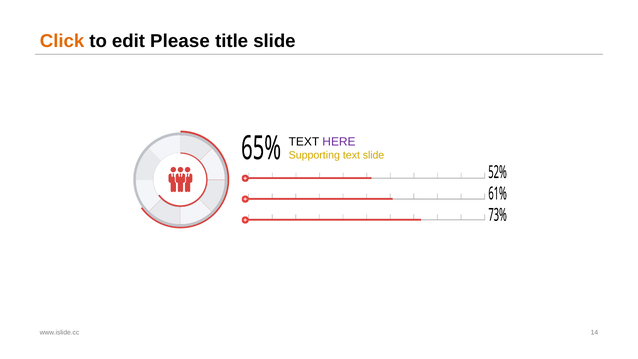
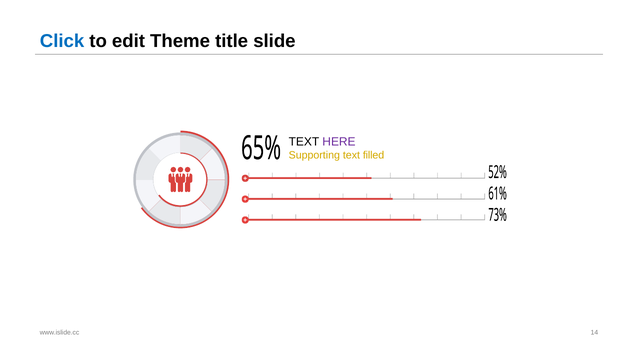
Click colour: orange -> blue (62, 41)
Please: Please -> Theme (180, 41)
text slide: slide -> filled (374, 155)
